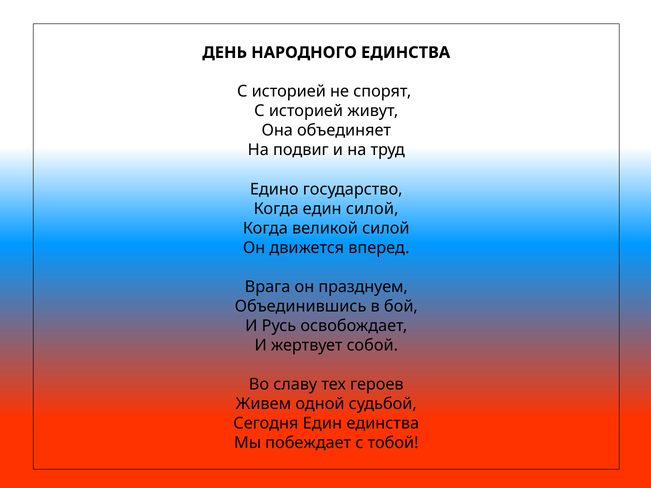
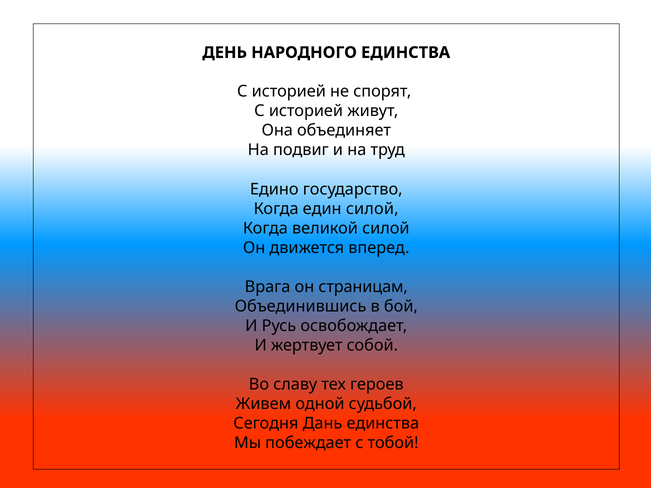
празднуем: празднуем -> страницам (363, 287)
Сегодня Един: Един -> Дань (323, 424)
